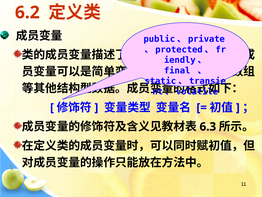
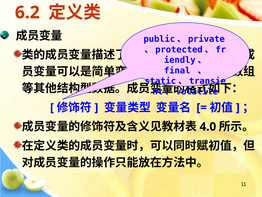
6.3: 6.3 -> 4.0 (208, 126)
